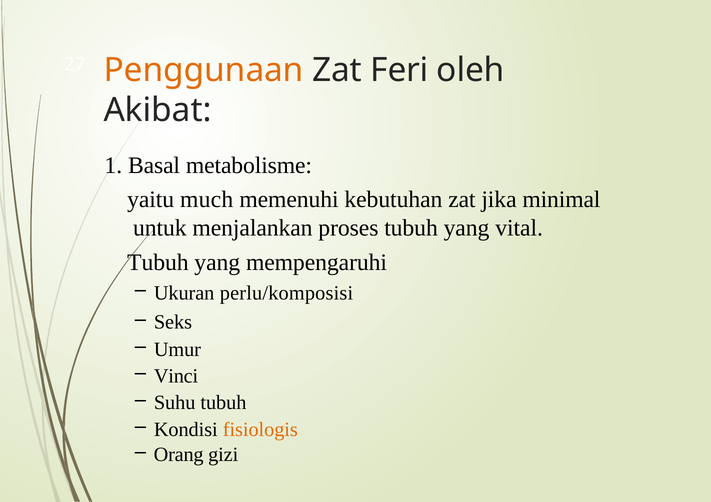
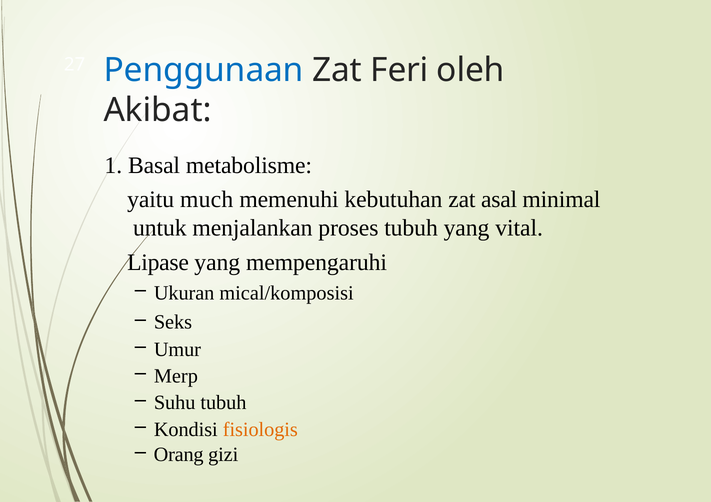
Penggunaan colour: orange -> blue (204, 70)
jika: jika -> asal (499, 200)
Tubuh: Tubuh -> Lipase (158, 262)
perlu/komposisi: perlu/komposisi -> mical/komposisi (287, 293)
Vinci: Vinci -> Merp (176, 376)
